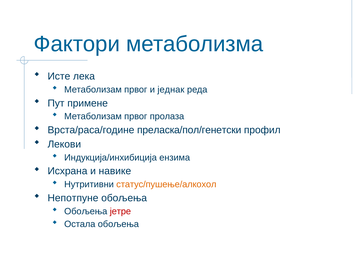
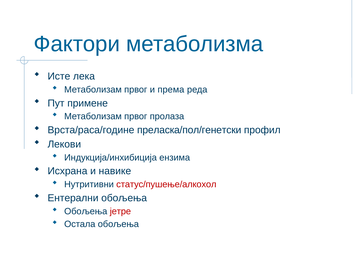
једнак: једнак -> према (171, 90)
статус/пушење/алкохол colour: orange -> red (166, 184)
Непотпуне: Непотпуне -> Ентерални (73, 198)
